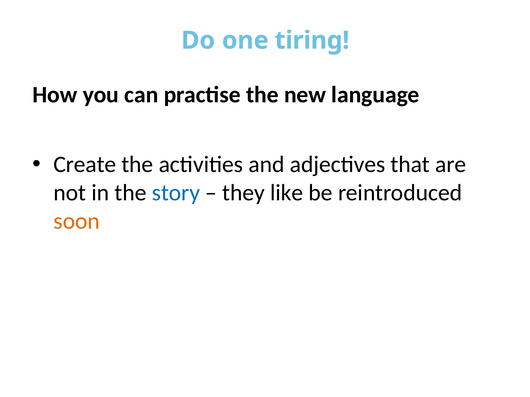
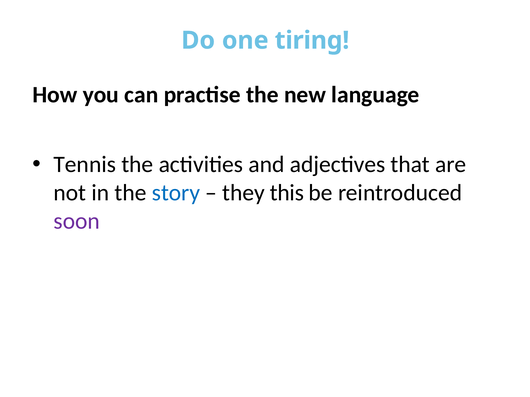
Create: Create -> Tennis (85, 165)
like: like -> this (287, 193)
soon colour: orange -> purple (77, 221)
